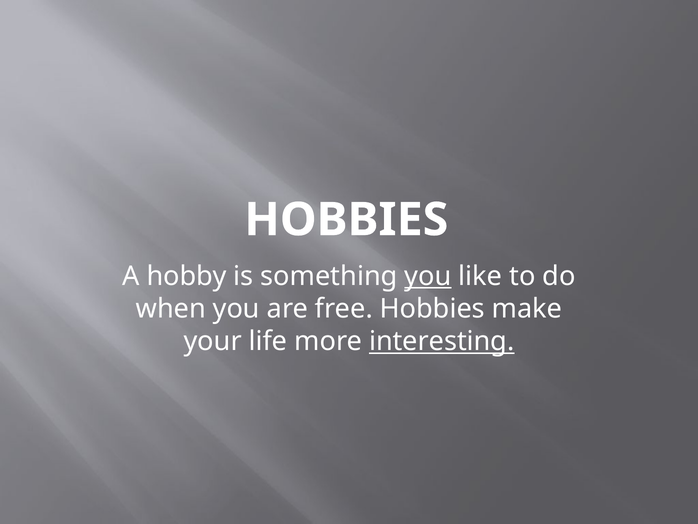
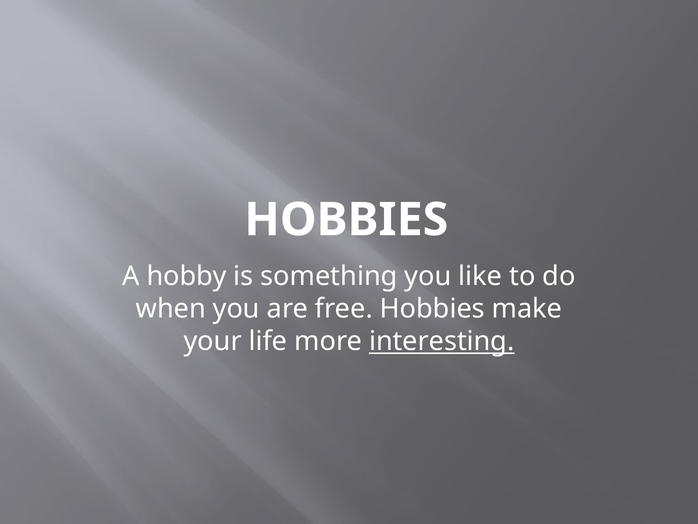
you underline: present -> none (428, 276)
